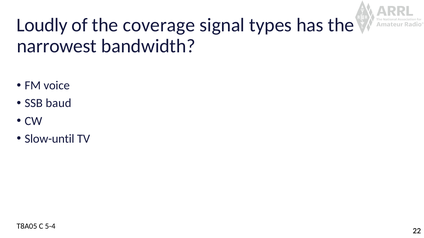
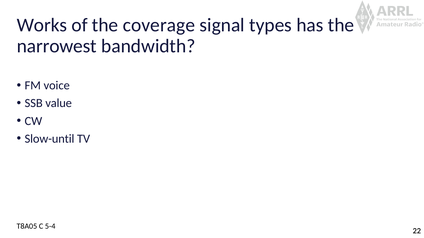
Loudly: Loudly -> Works (42, 25)
baud: baud -> value (59, 103)
